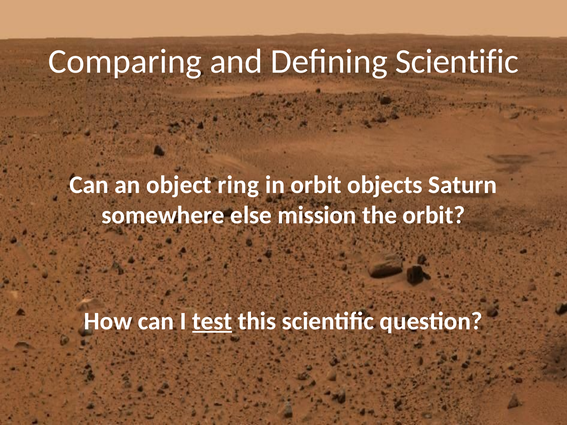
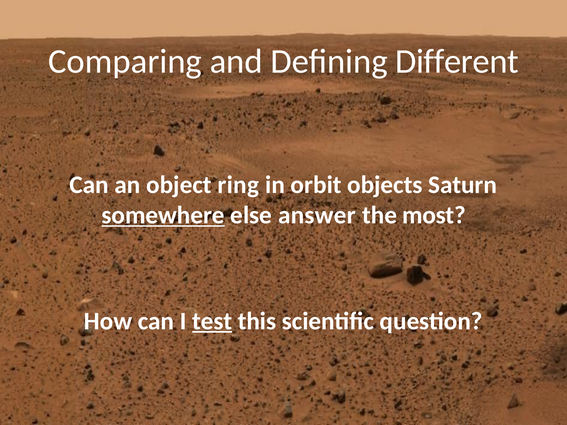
Defining Scientific: Scientific -> Different (457, 61)
somewhere underline: none -> present (163, 215)
mission: mission -> answer (317, 215)
the orbit: orbit -> most (434, 215)
